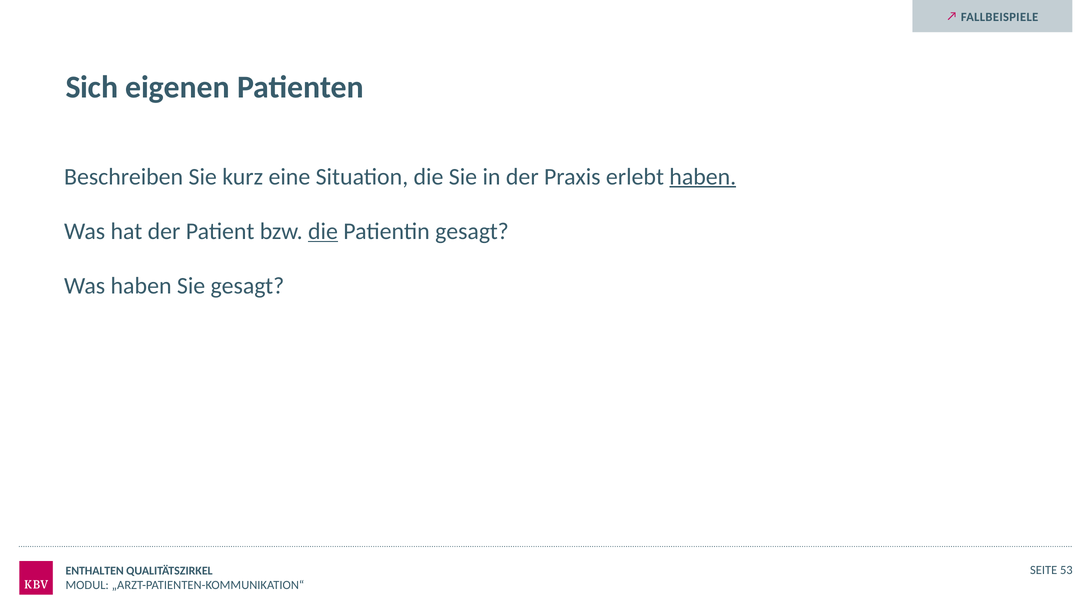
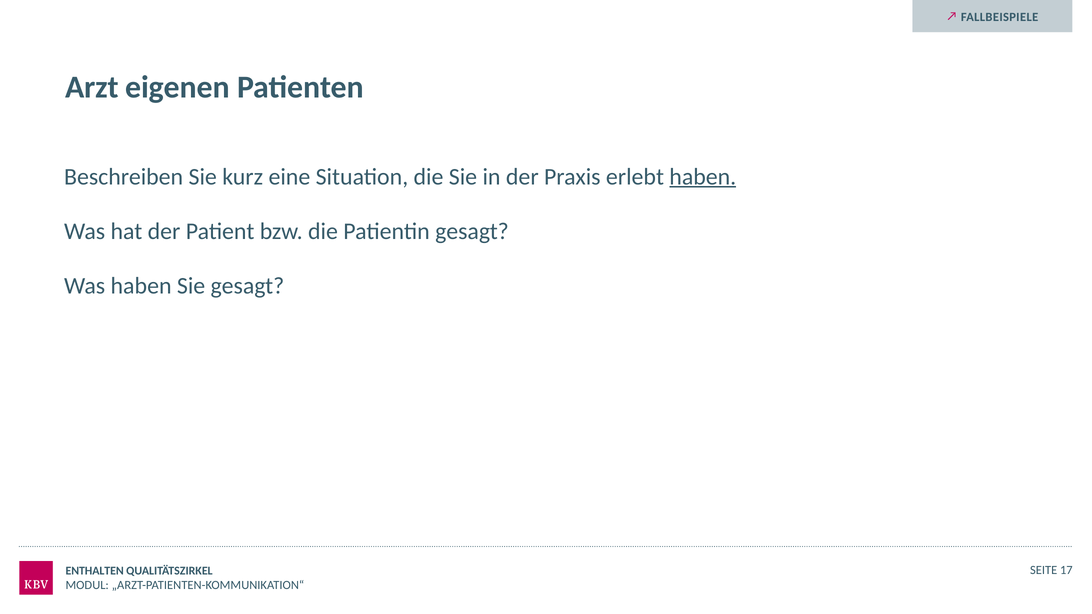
Sich: Sich -> Arzt (92, 88)
die underline: present -> none (323, 231)
53: 53 -> 17 (1066, 570)
